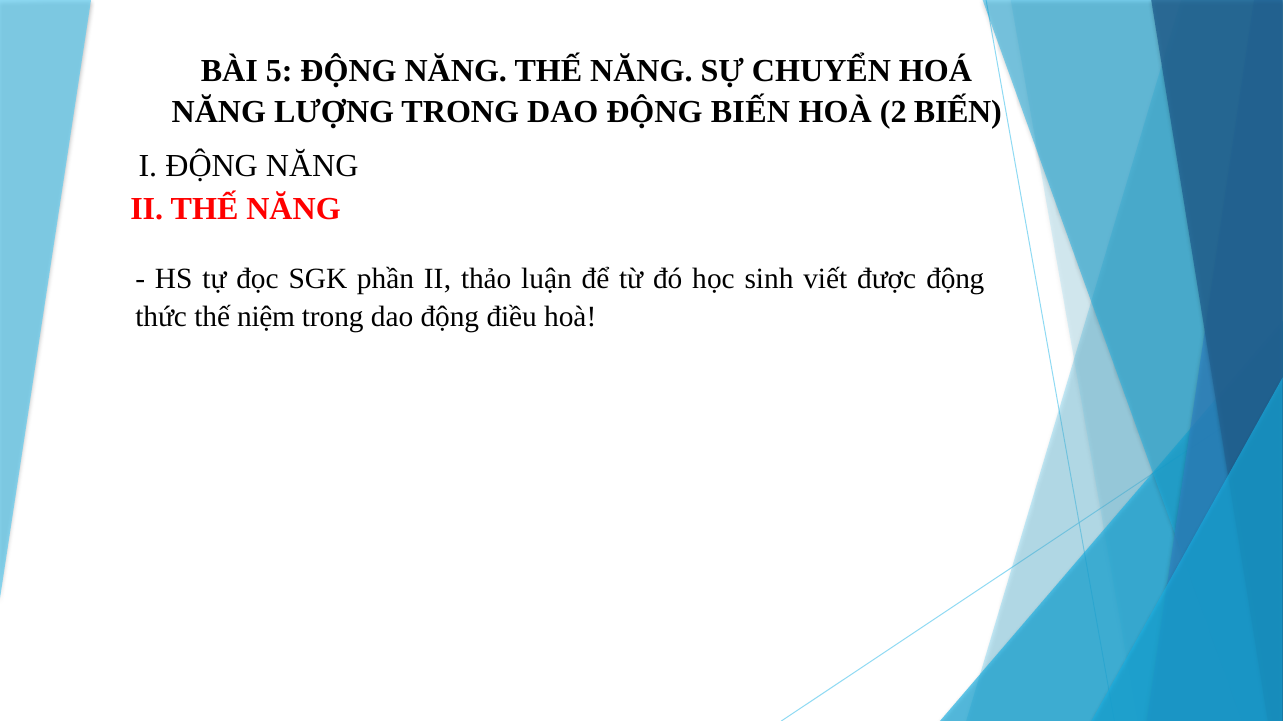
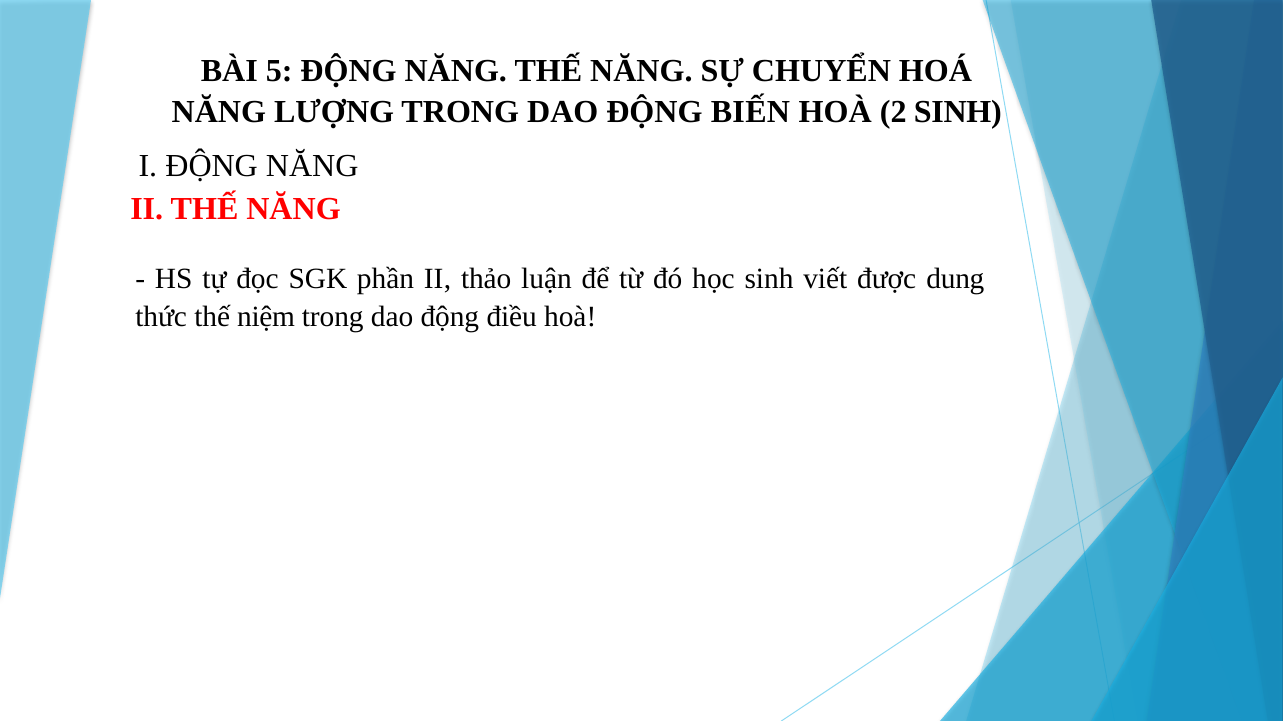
2 BIẾN: BIẾN -> SINH (958, 112)
được động: động -> dung (955, 279)
